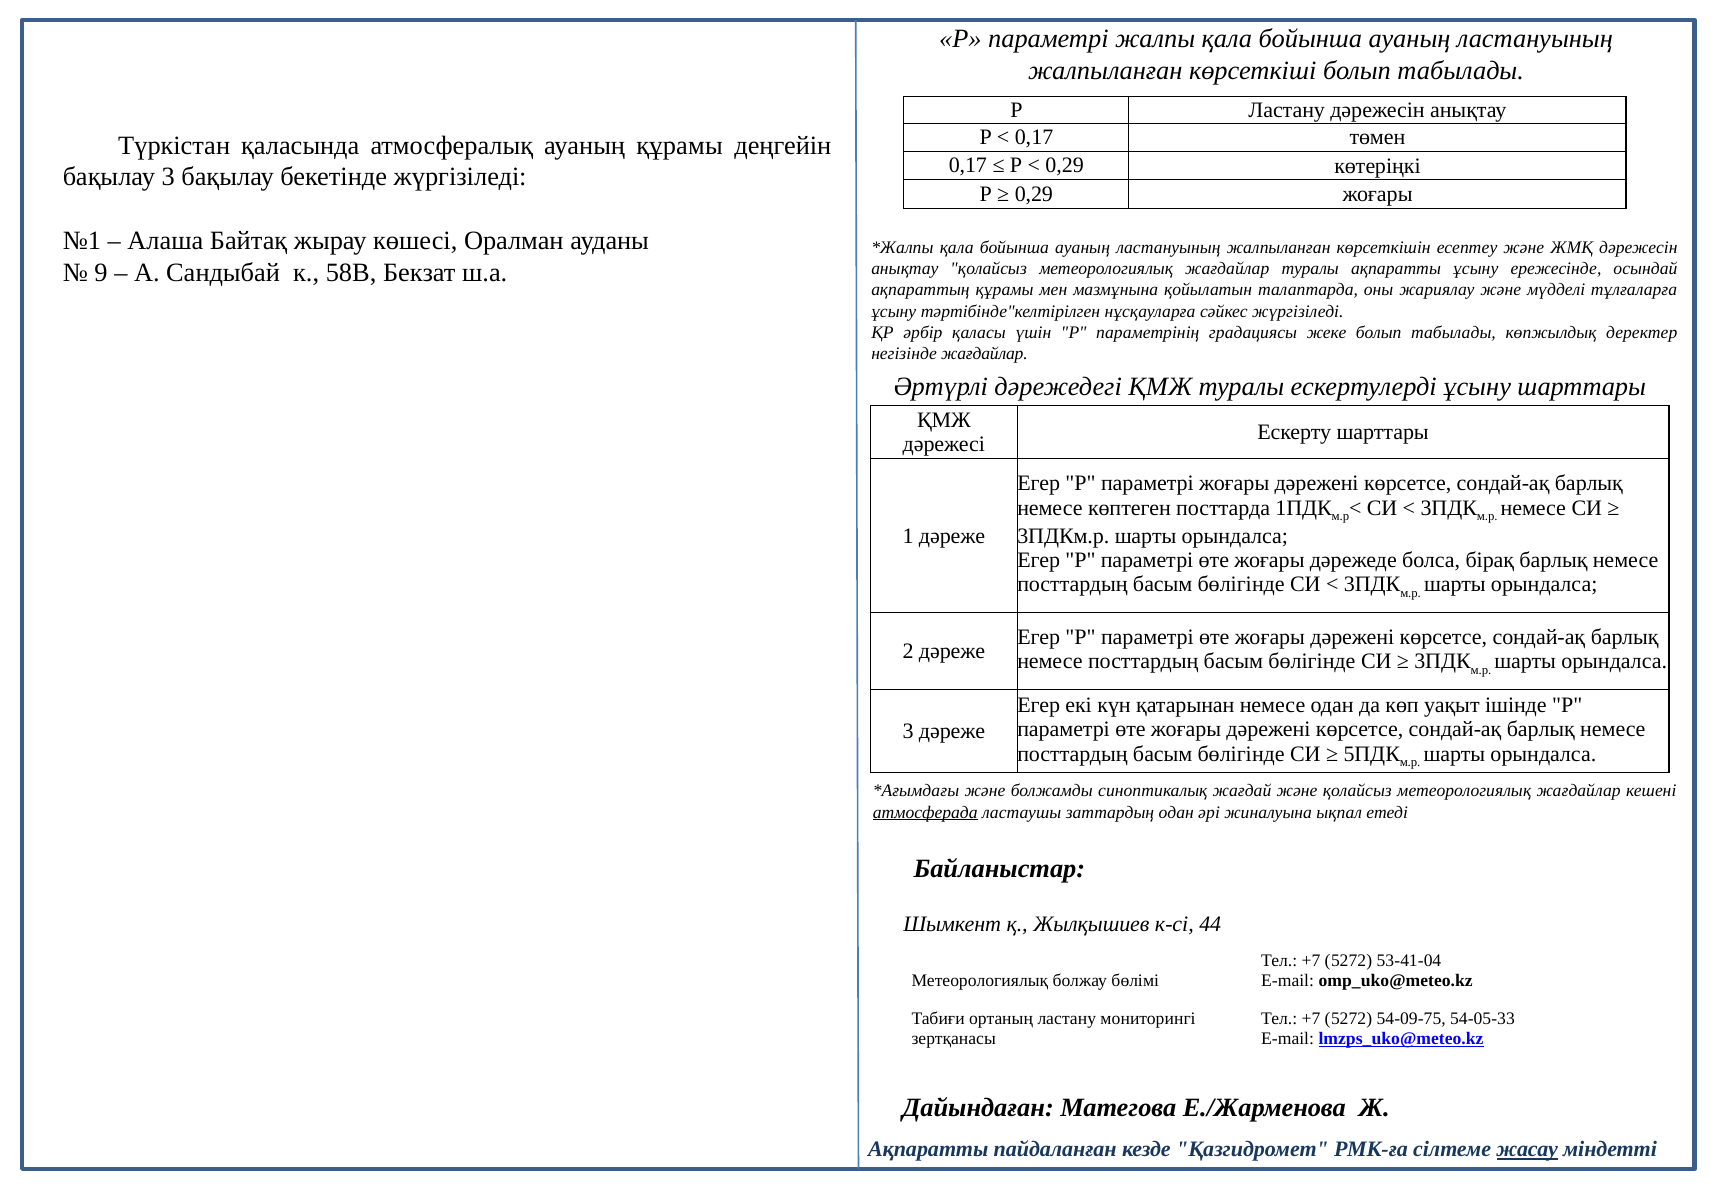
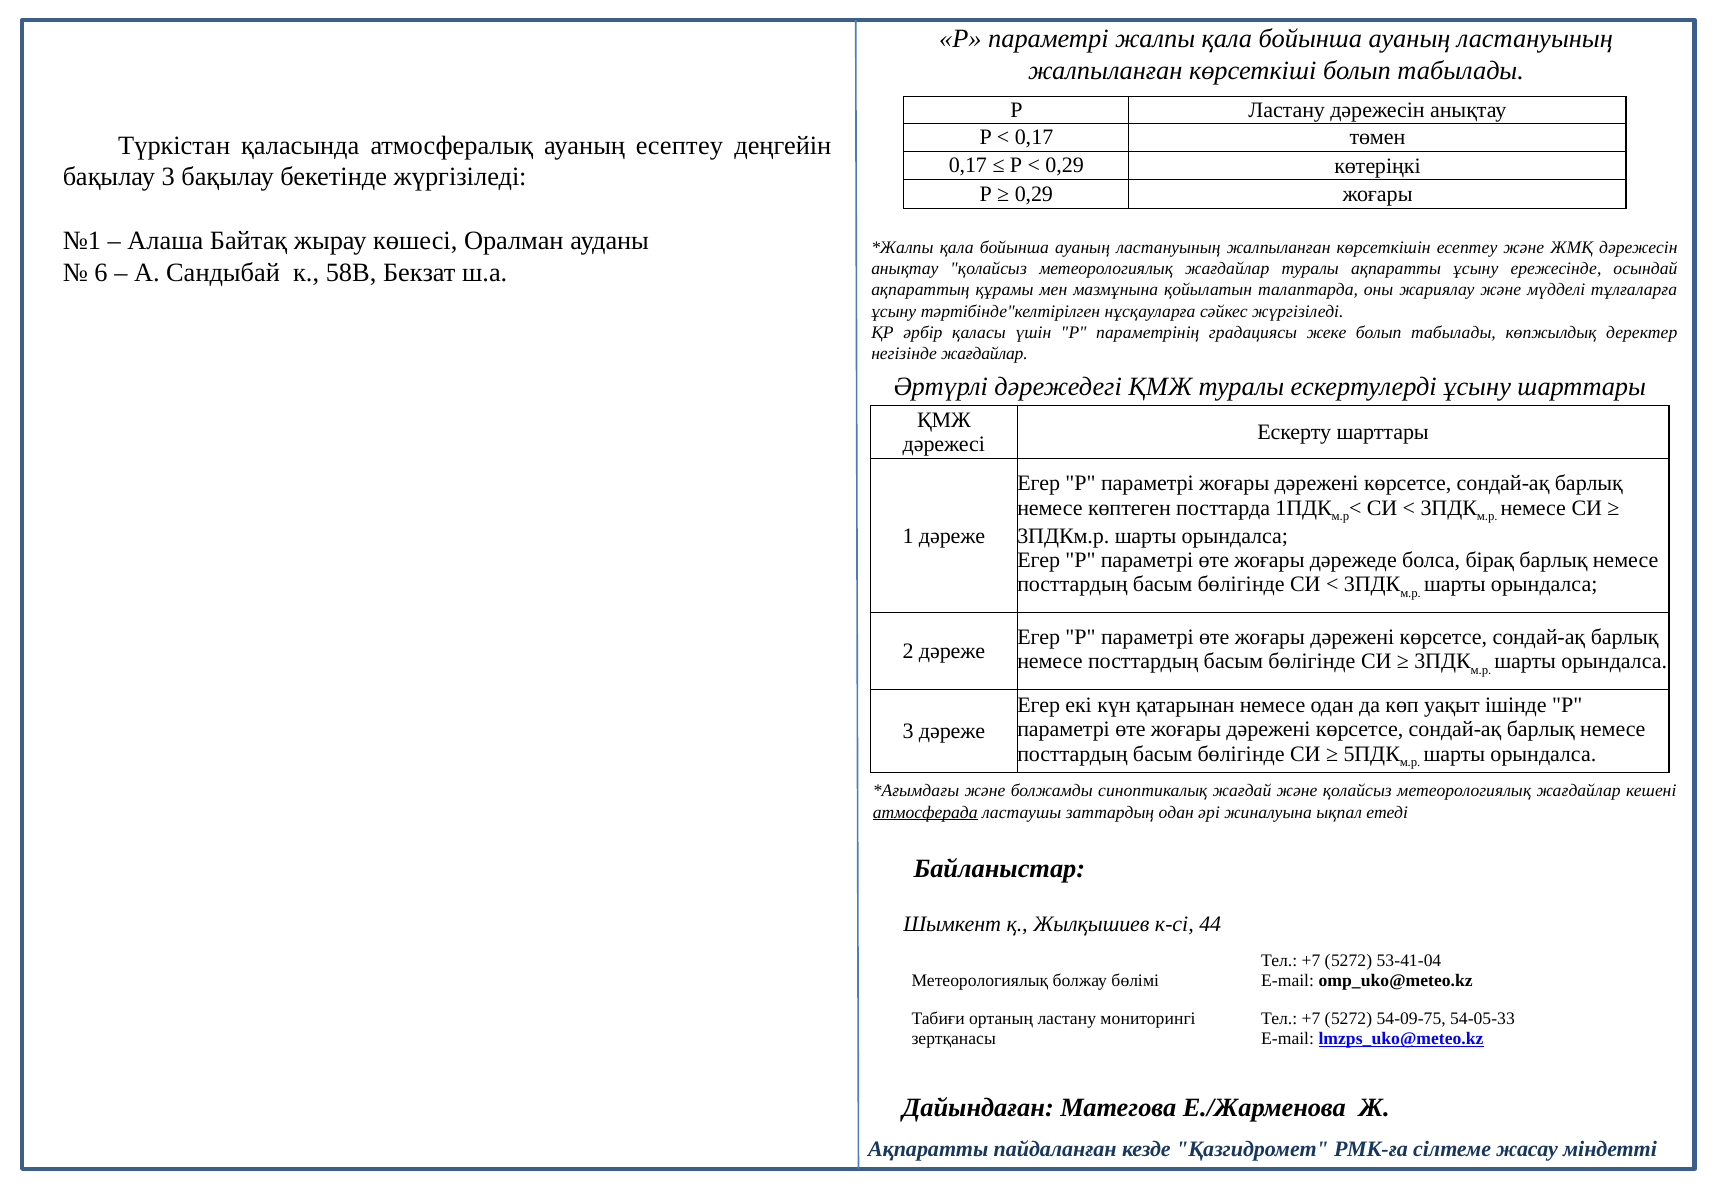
ауаның құрамы: құрамы -> есептеу (680, 145)
9: 9 -> 6 (101, 272)
жасау underline: present -> none (1527, 1149)
